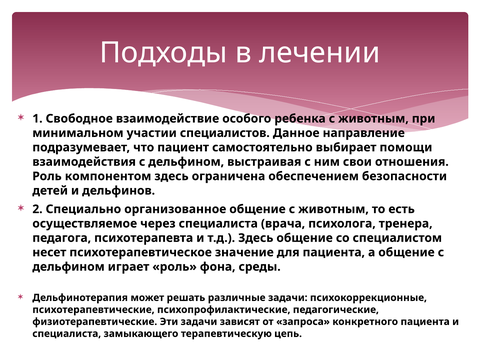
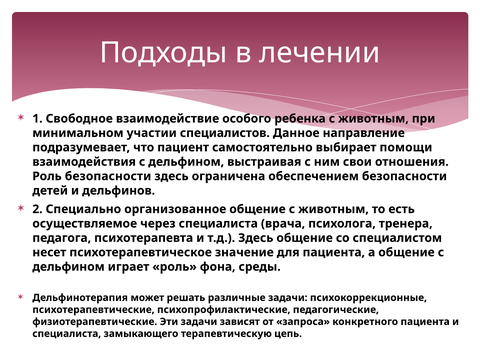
Роль компонентом: компонентом -> безопасности (108, 176)
